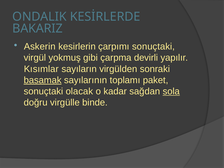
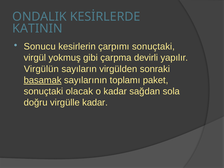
BAKARIZ: BAKARIZ -> KATININ (37, 29)
Askerin: Askerin -> Sonucu (40, 47)
Kısımlar: Kısımlar -> Virgülün (41, 69)
sola underline: present -> none (171, 91)
virgülle binde: binde -> kadar (95, 103)
